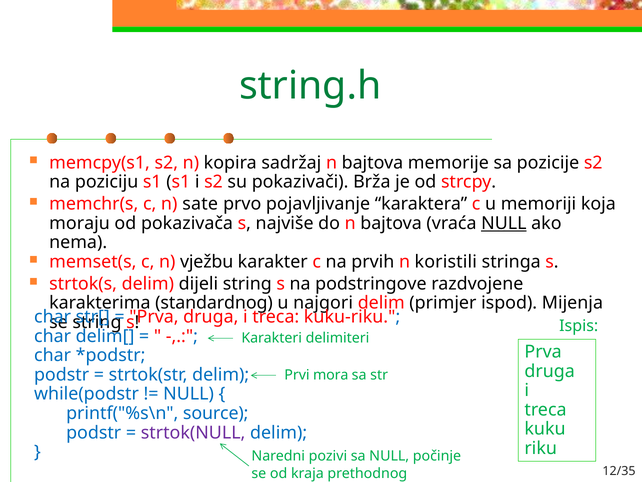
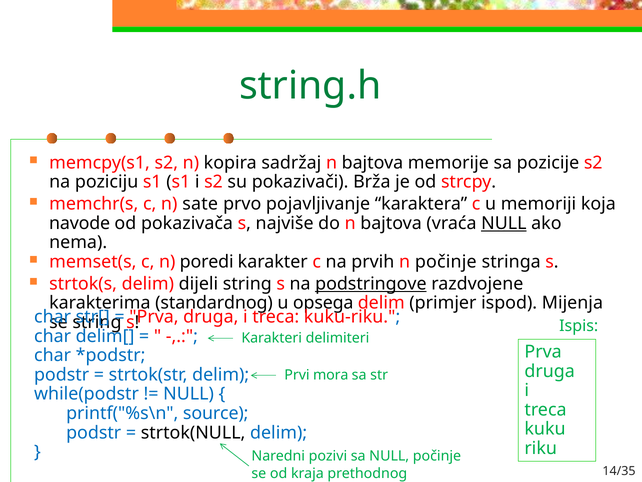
moraju: moraju -> navode (80, 223)
vježbu: vježbu -> poredi (207, 262)
n koristili: koristili -> počinje (446, 262)
podstringove underline: none -> present (371, 283)
najgori: najgori -> opsega (323, 303)
strtok(NULL colour: purple -> black (193, 432)
12/35: 12/35 -> 14/35 (619, 471)
